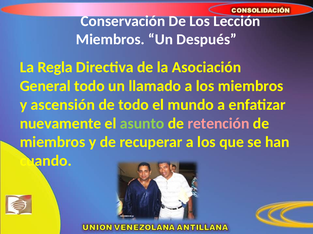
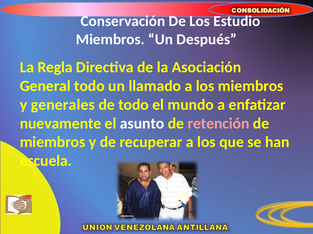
Lección: Lección -> Estudio (237, 21)
ascensión: ascensión -> generales (63, 105)
asunto colour: light green -> white (142, 124)
cuando: cuando -> escuela (46, 161)
